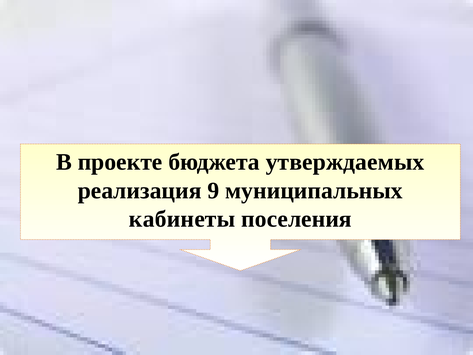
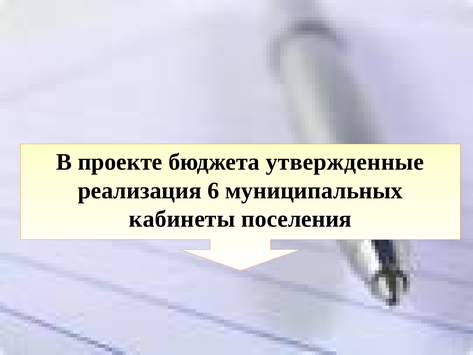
утверждаемых: утверждаемых -> утвержденные (345, 162)
9: 9 -> 6 (213, 190)
